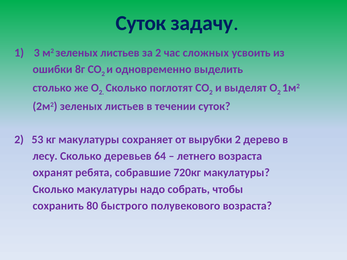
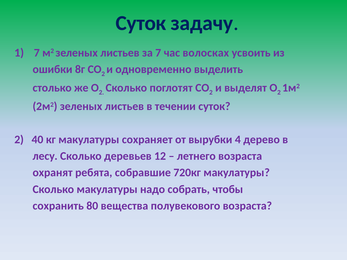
1 3: 3 -> 7 (37, 53)
за 2: 2 -> 7 (158, 53)
сложных: сложных -> волосках (206, 53)
53: 53 -> 40 (37, 140)
вырубки 2: 2 -> 4 (238, 140)
64: 64 -> 12 (160, 156)
быстрого: быстрого -> вещества (124, 206)
